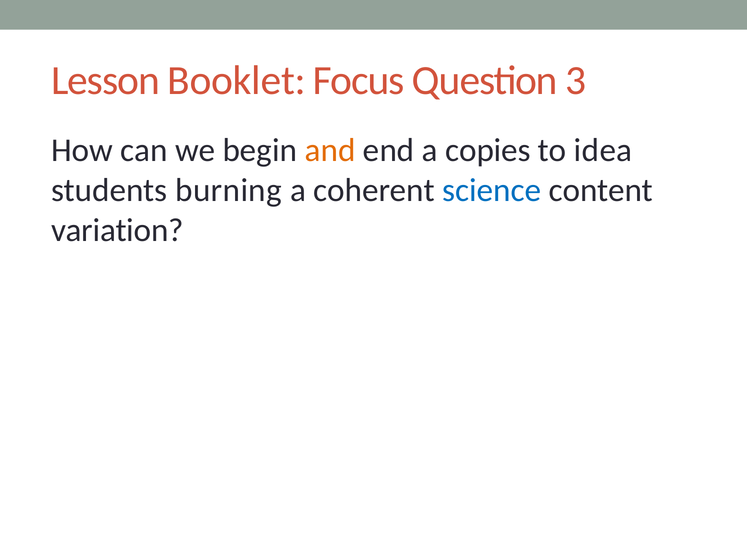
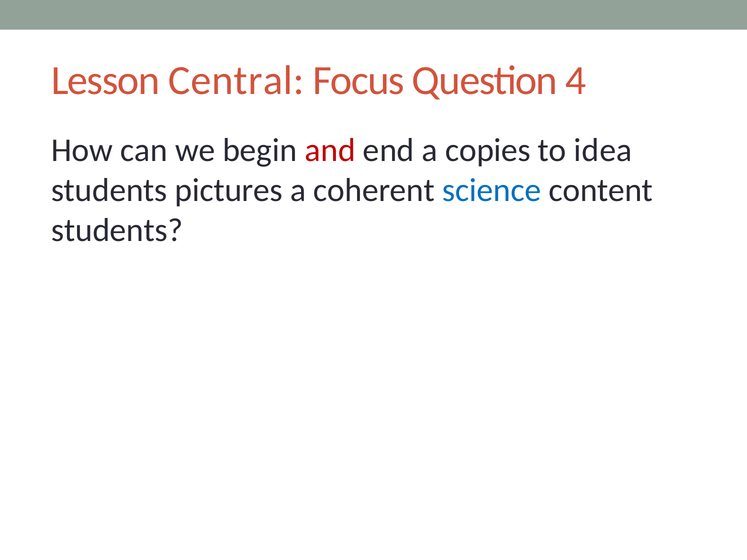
Booklet: Booklet -> Central (236, 81)
3: 3 -> 4 (576, 81)
and colour: orange -> red (330, 150)
burning: burning -> pictures (229, 190)
variation: variation -> students (117, 230)
